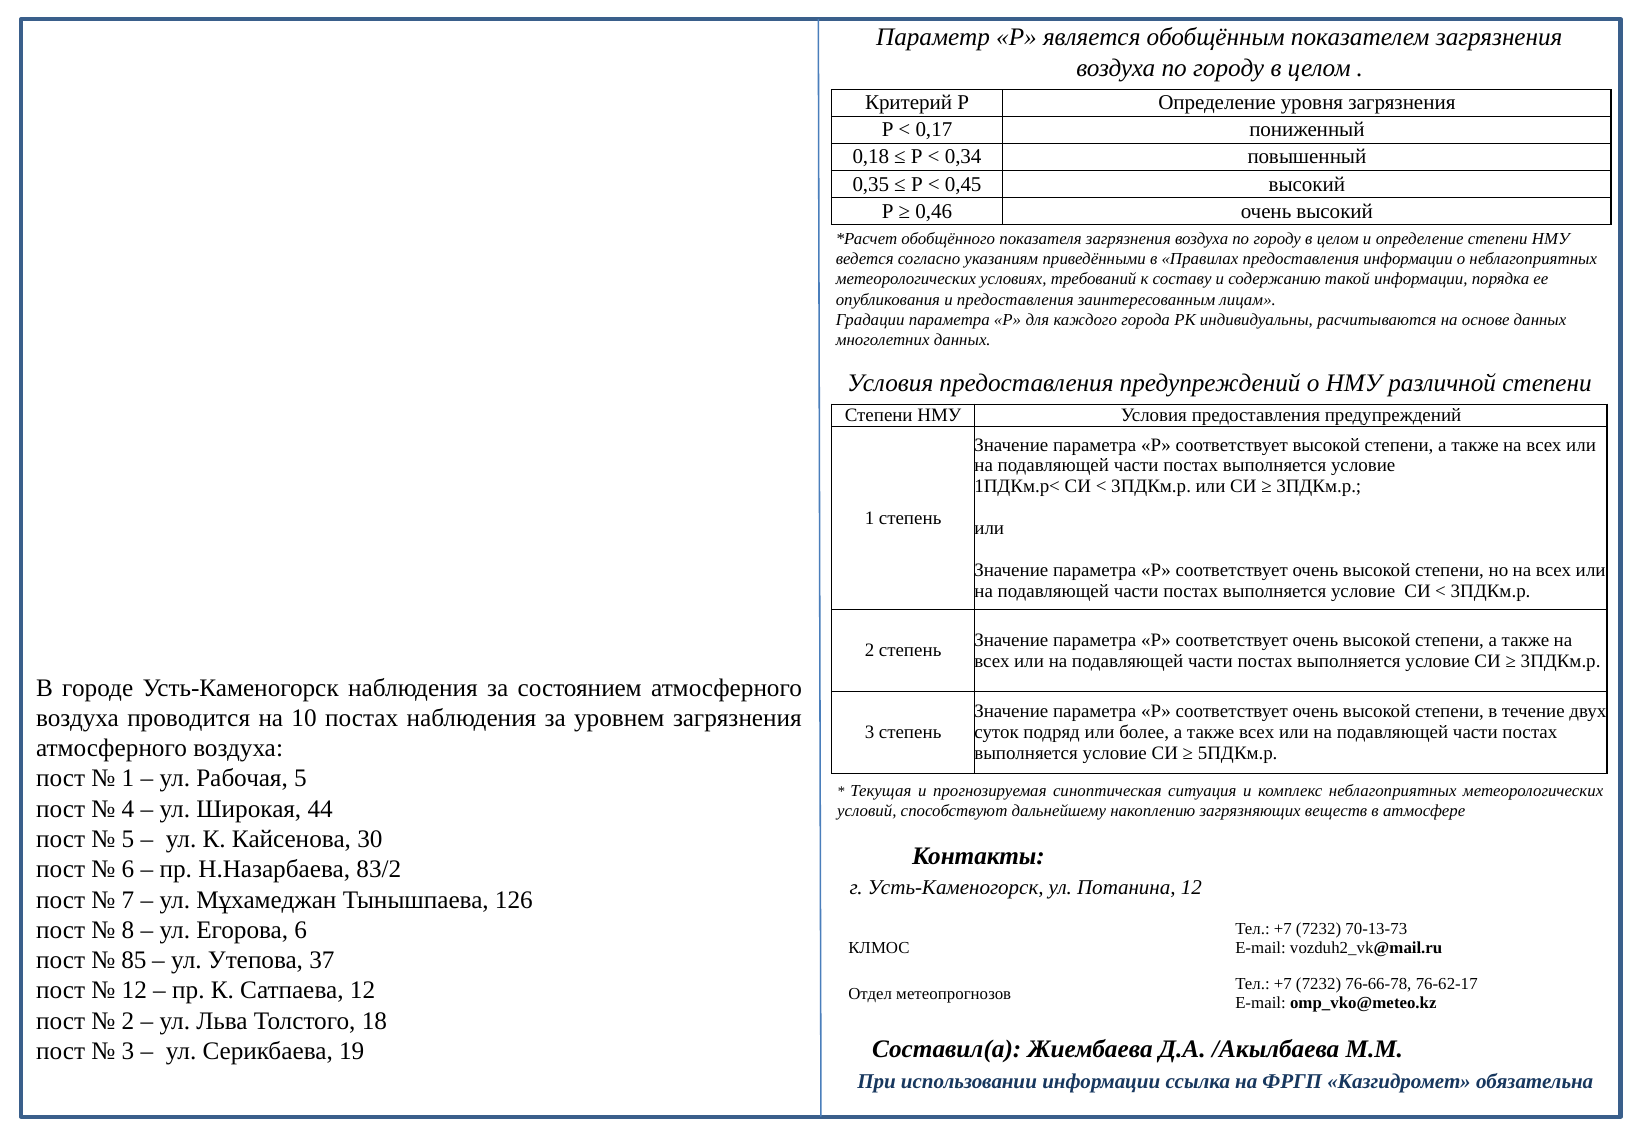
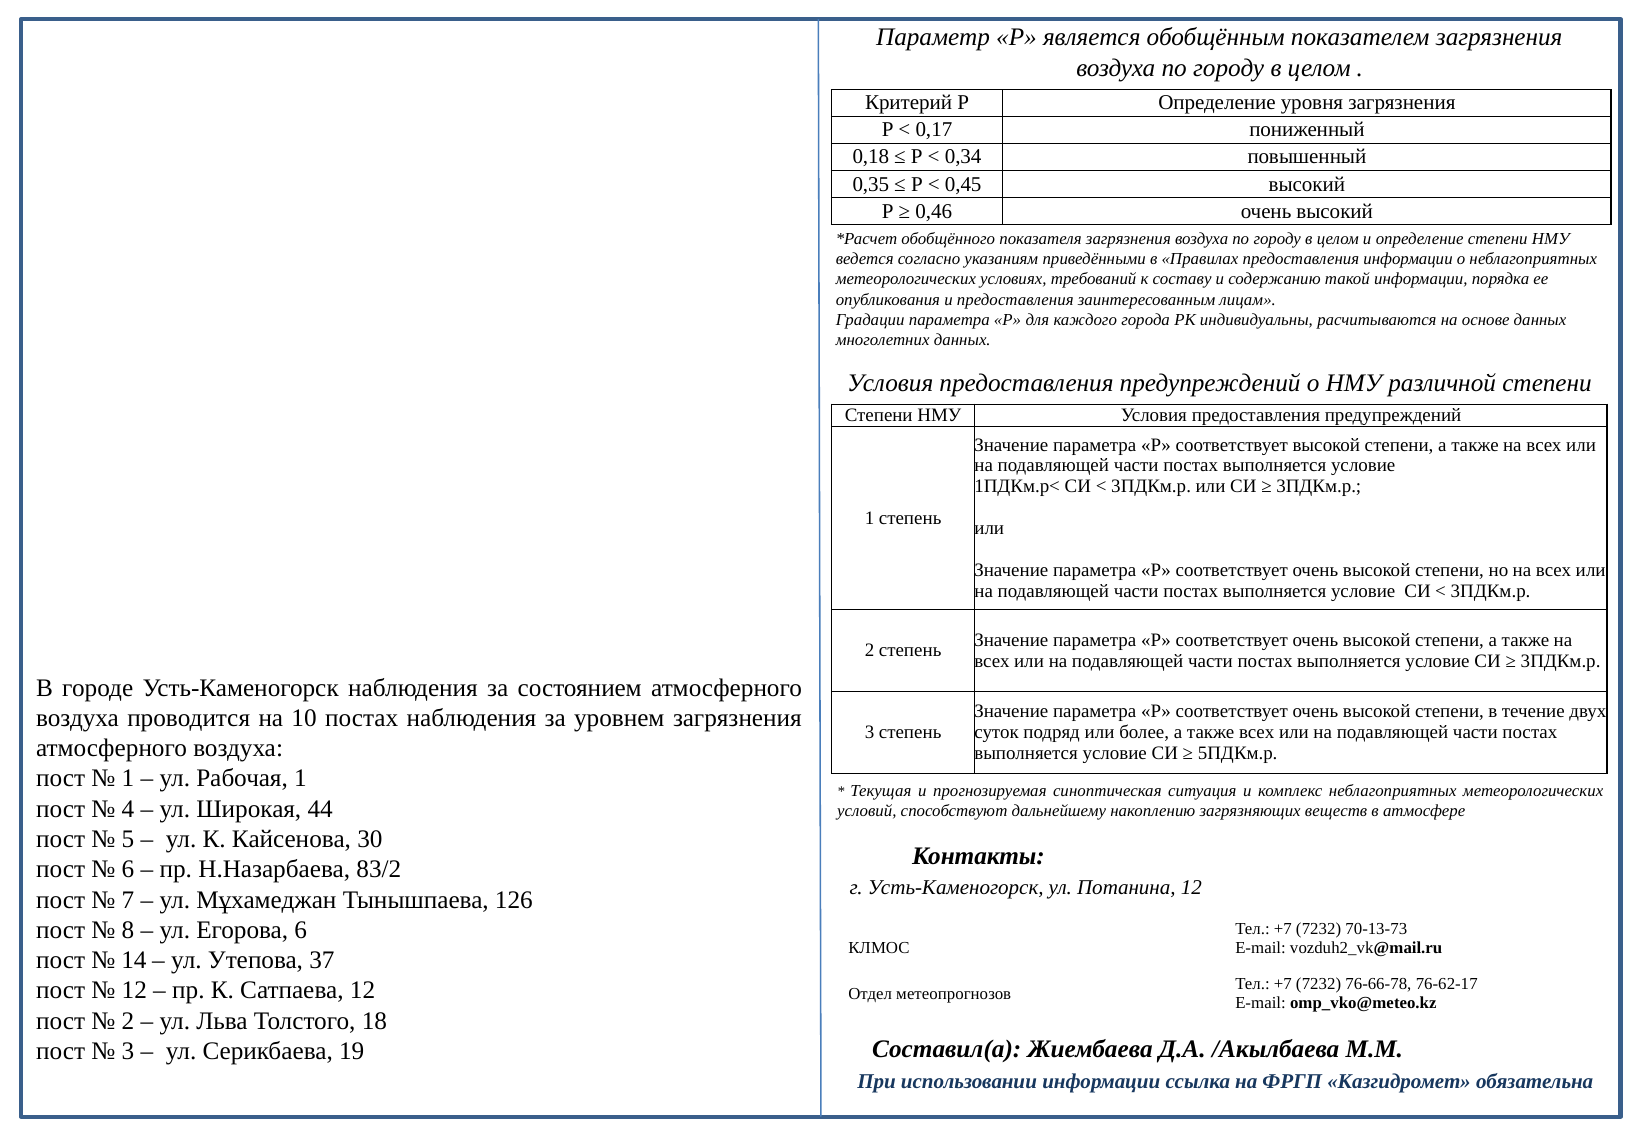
Рабочая 5: 5 -> 1 (301, 779)
85: 85 -> 14 (134, 961)
